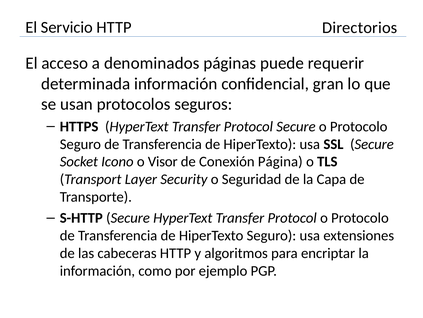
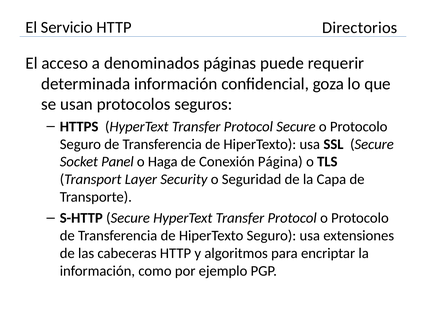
gran: gran -> goza (328, 84)
Icono: Icono -> Panel (117, 161)
Visor: Visor -> Haga (163, 161)
